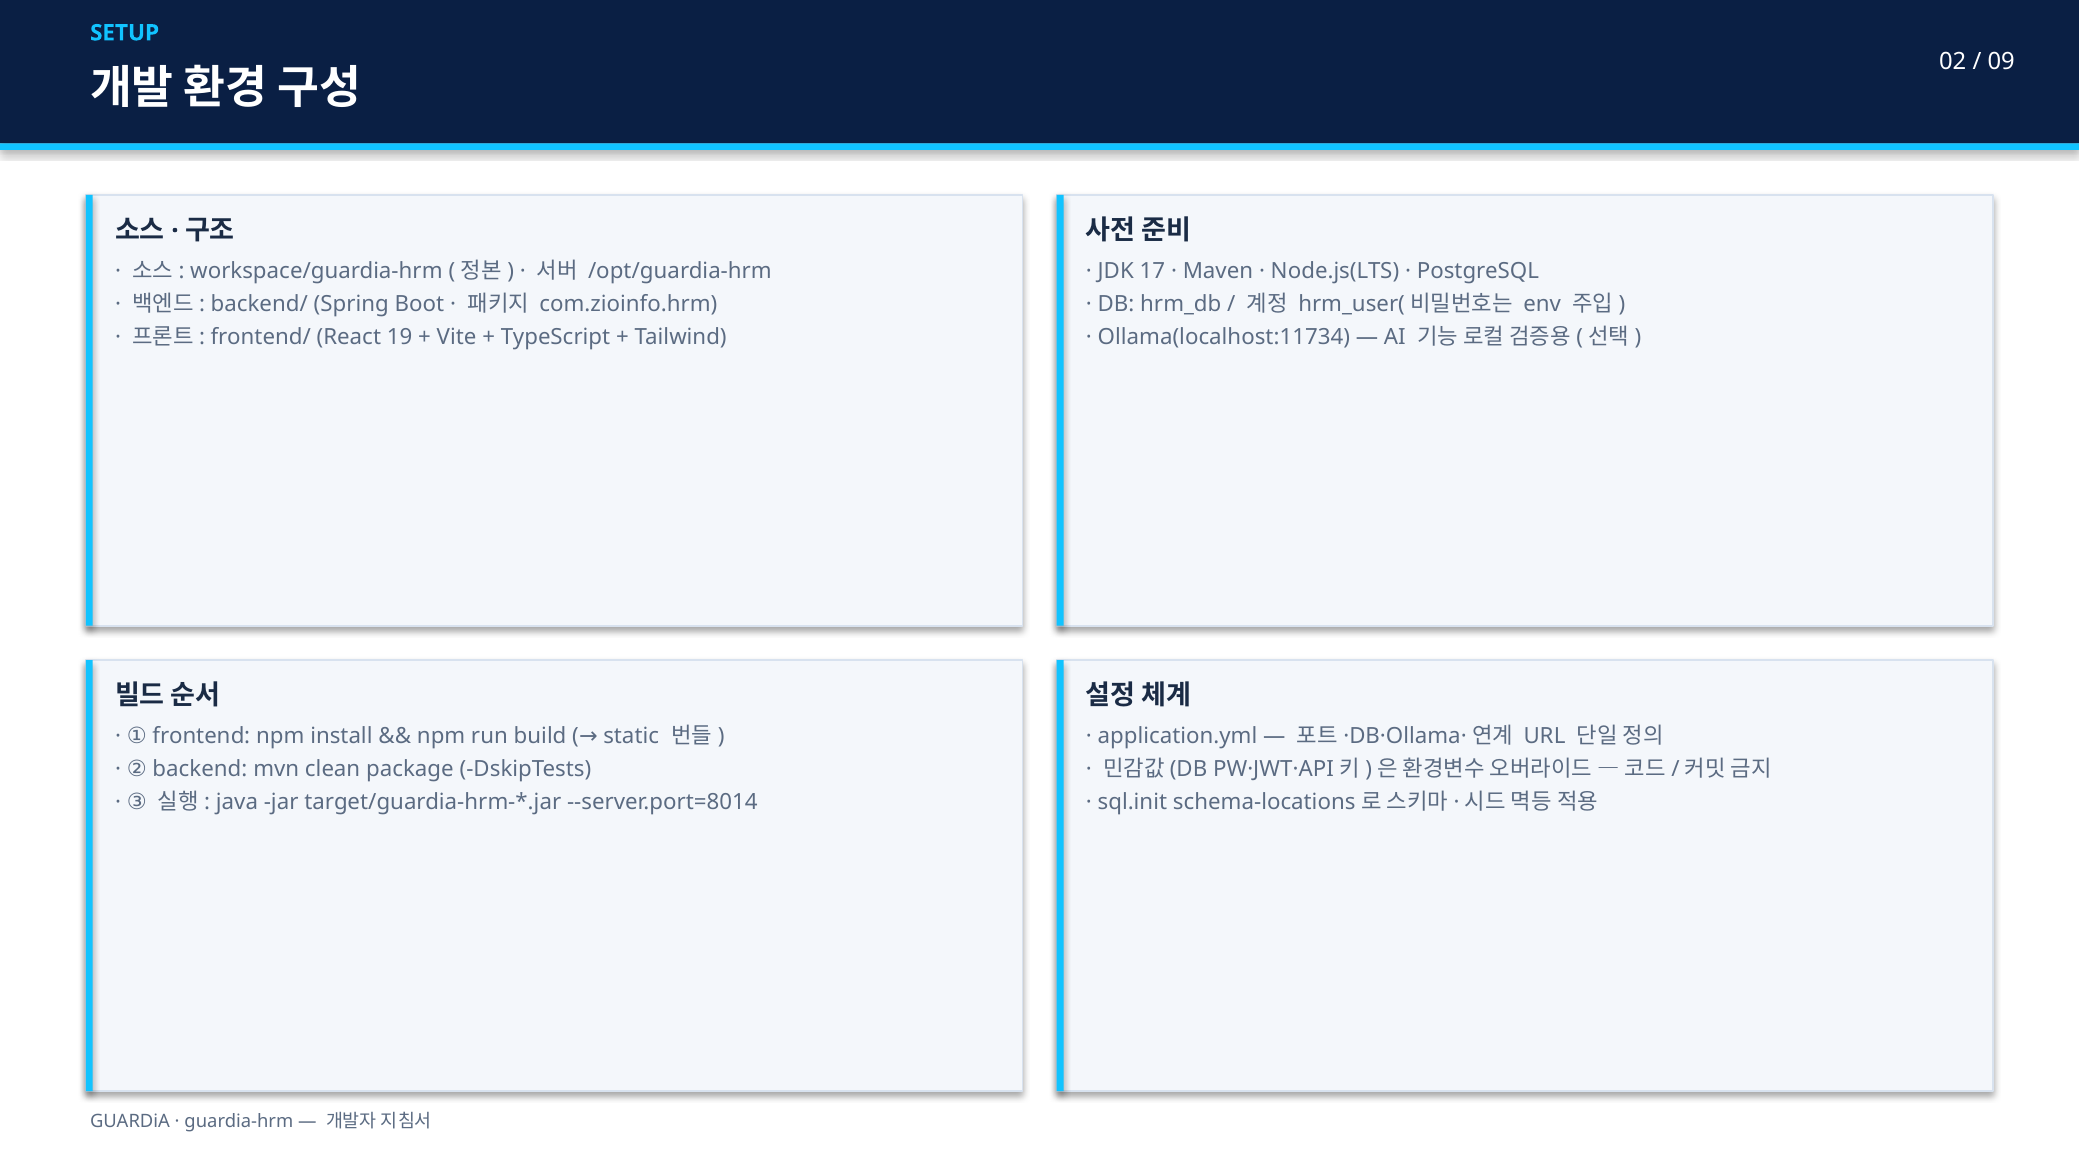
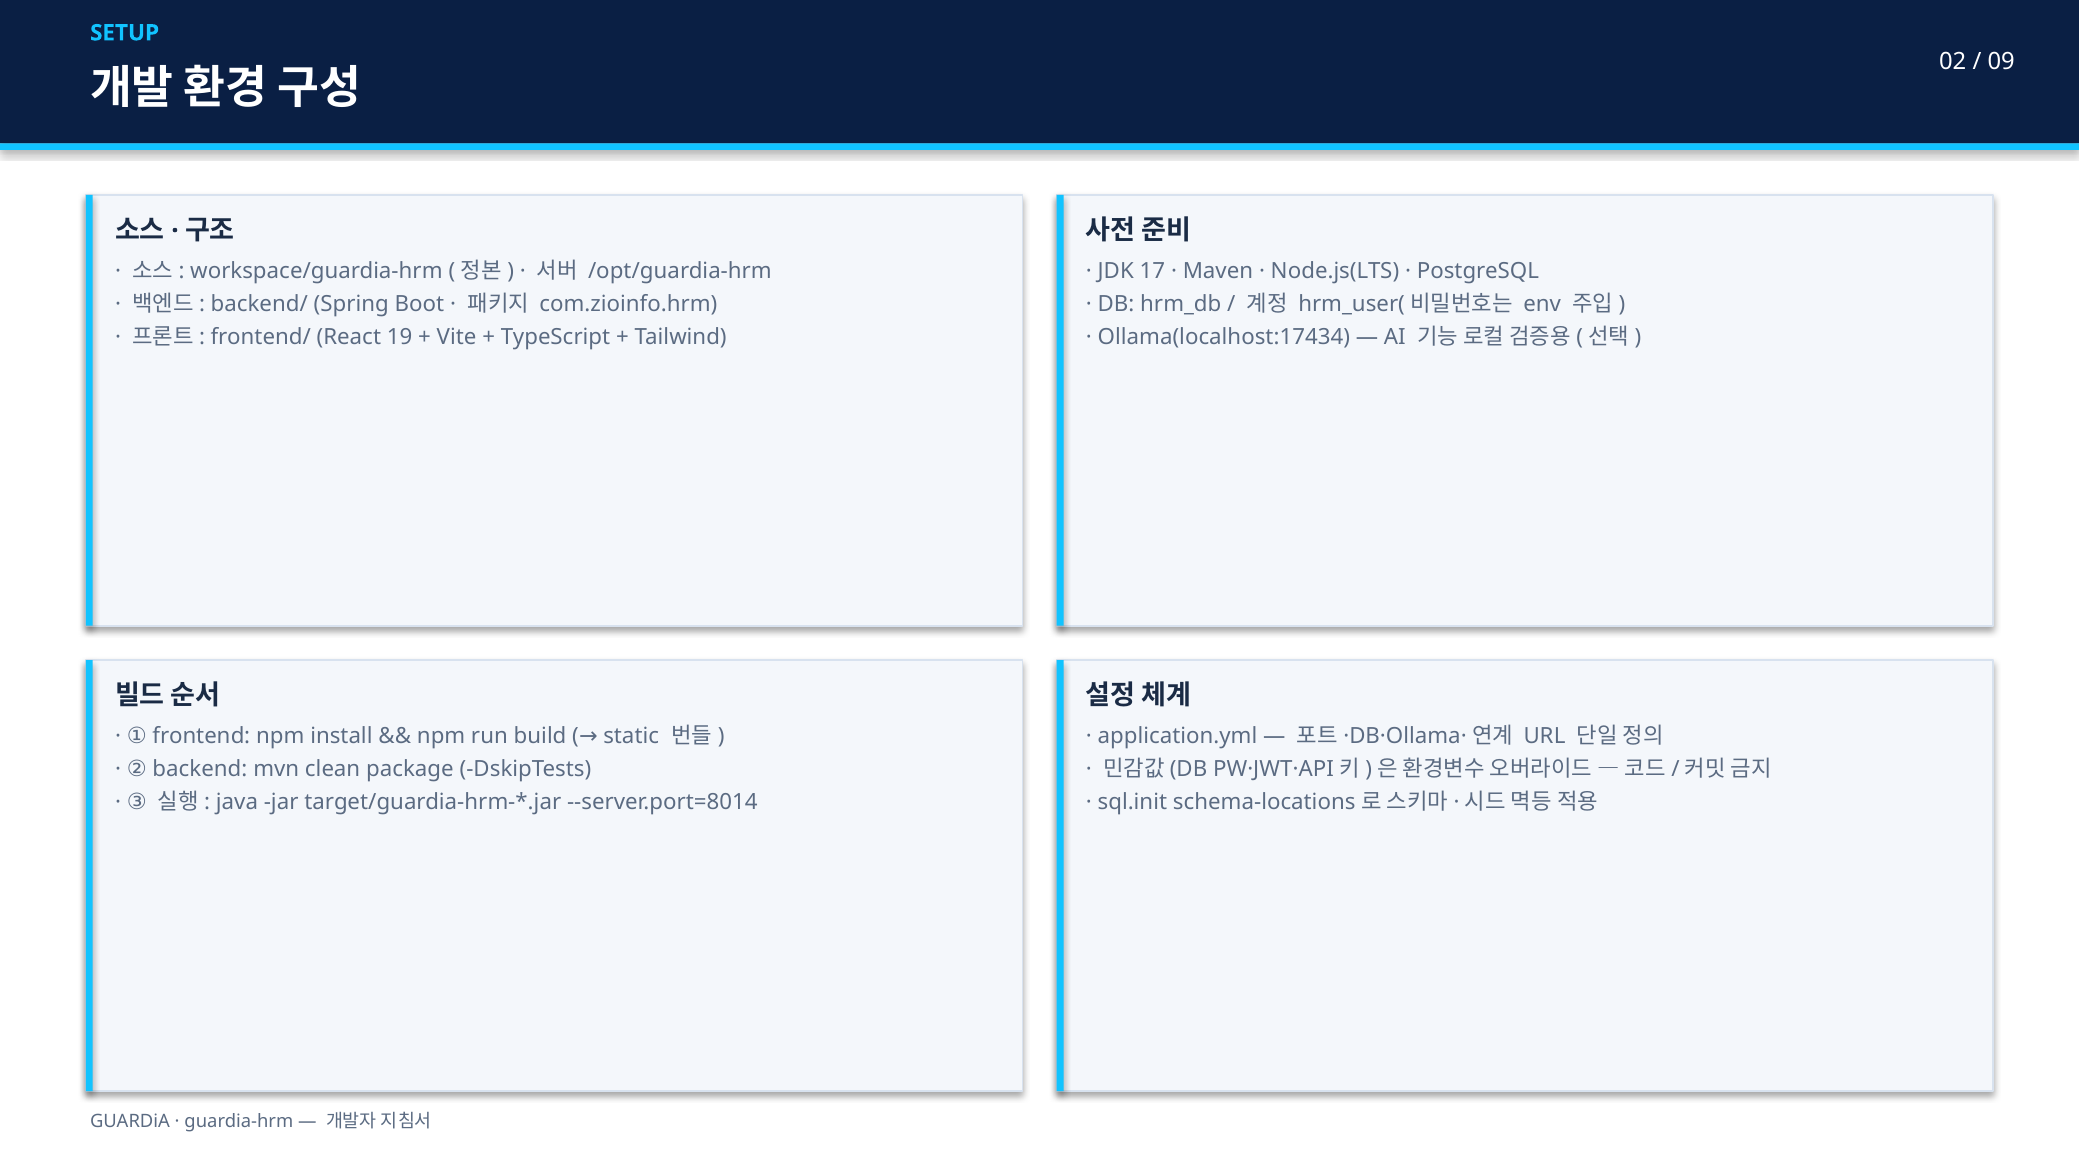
Ollama(localhost:11734: Ollama(localhost:11734 -> Ollama(localhost:17434 (1224, 337)
